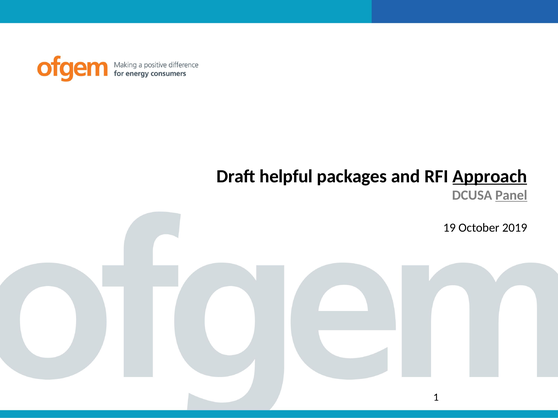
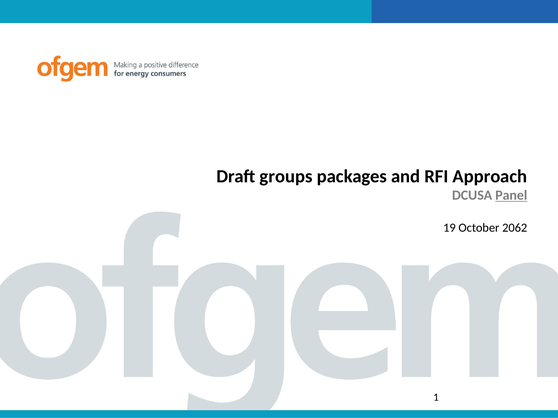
helpful: helpful -> groups (286, 176)
Approach underline: present -> none (490, 176)
2019: 2019 -> 2062 (515, 228)
